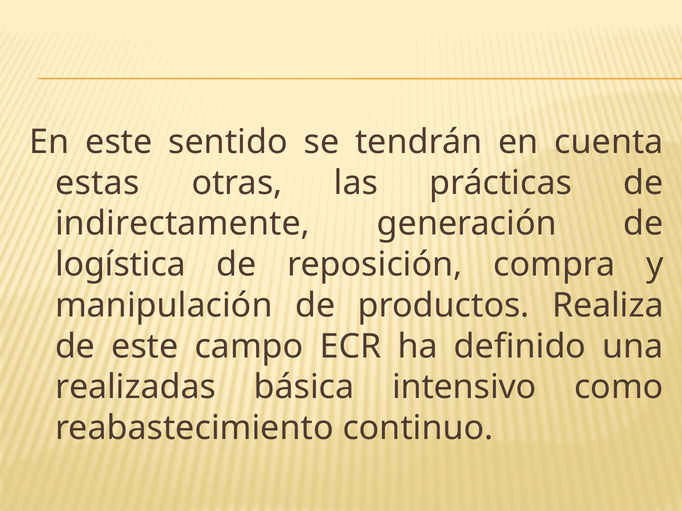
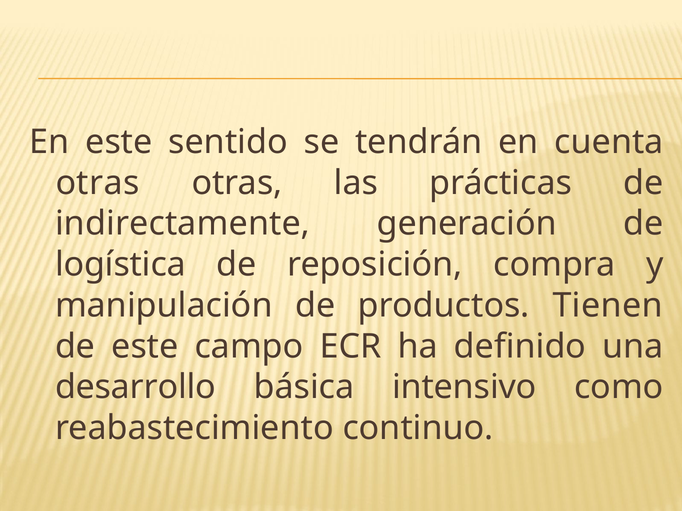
estas: estas -> otras (97, 183)
Realiza: Realiza -> Tienen (608, 306)
realizadas: realizadas -> desarrollo (136, 388)
